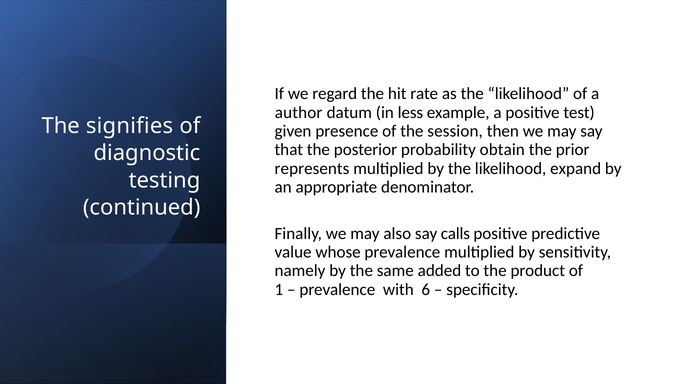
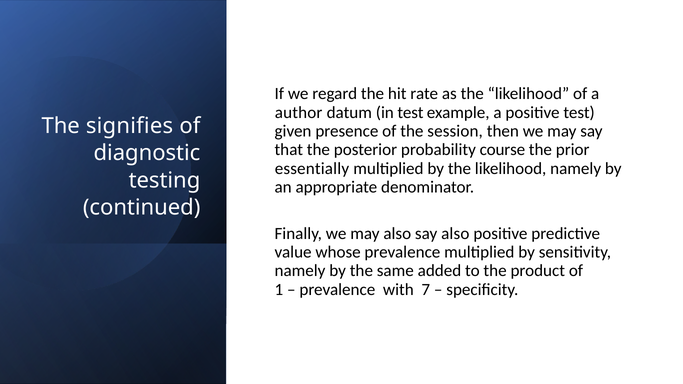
in less: less -> test (410, 112)
obtain: obtain -> course (502, 150)
represents: represents -> essentially (312, 169)
likelihood expand: expand -> namely (576, 169)
say calls: calls -> also (455, 233)
6: 6 -> 7 (426, 290)
